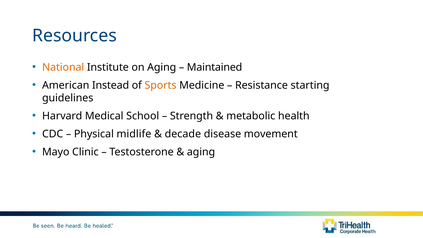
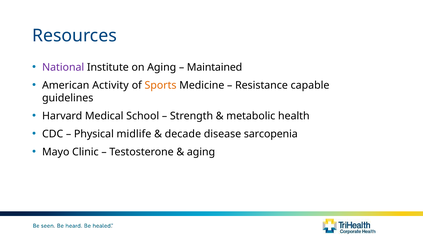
National colour: orange -> purple (63, 67)
Instead: Instead -> Activity (111, 85)
starting: starting -> capable (310, 85)
movement: movement -> sarcopenia (271, 134)
